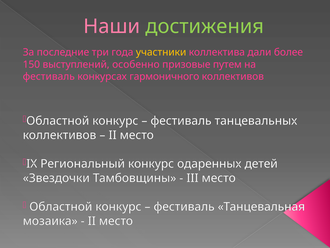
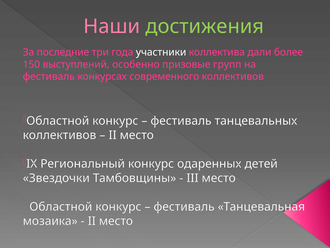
участники colour: yellow -> white (161, 52)
путем: путем -> групп (227, 64)
гармоничного: гармоничного -> современного (164, 76)
